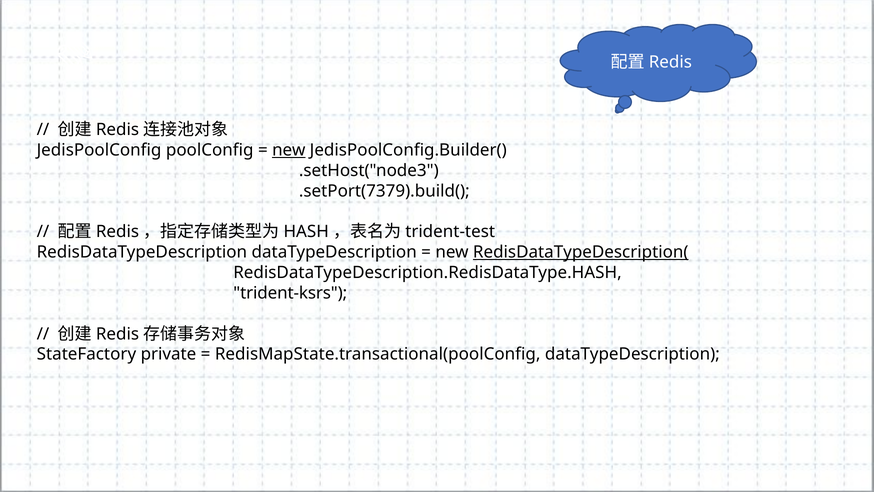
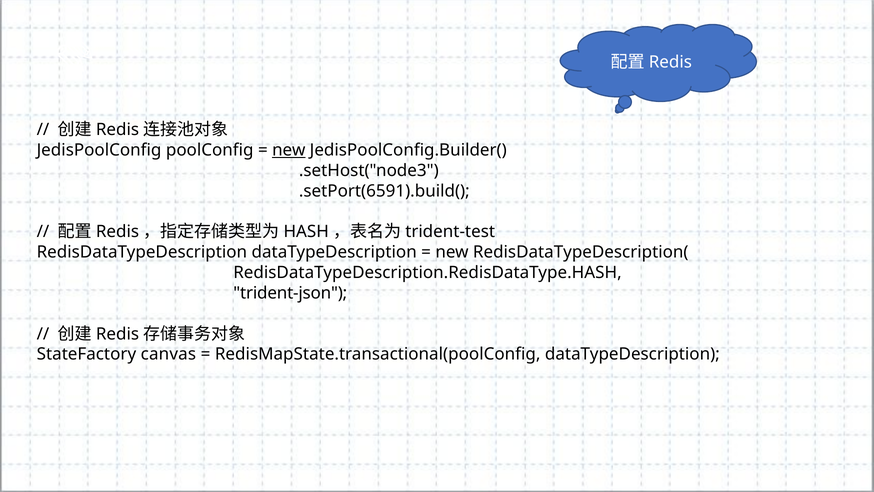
.setPort(7379).build(: .setPort(7379).build( -> .setPort(6591).build( (384, 191)
RedisDataTypeDescription( underline: present -> none (581, 252)
trident-ksrs: trident-ksrs -> trident-json (290, 293)
private: private -> canvas (168, 354)
